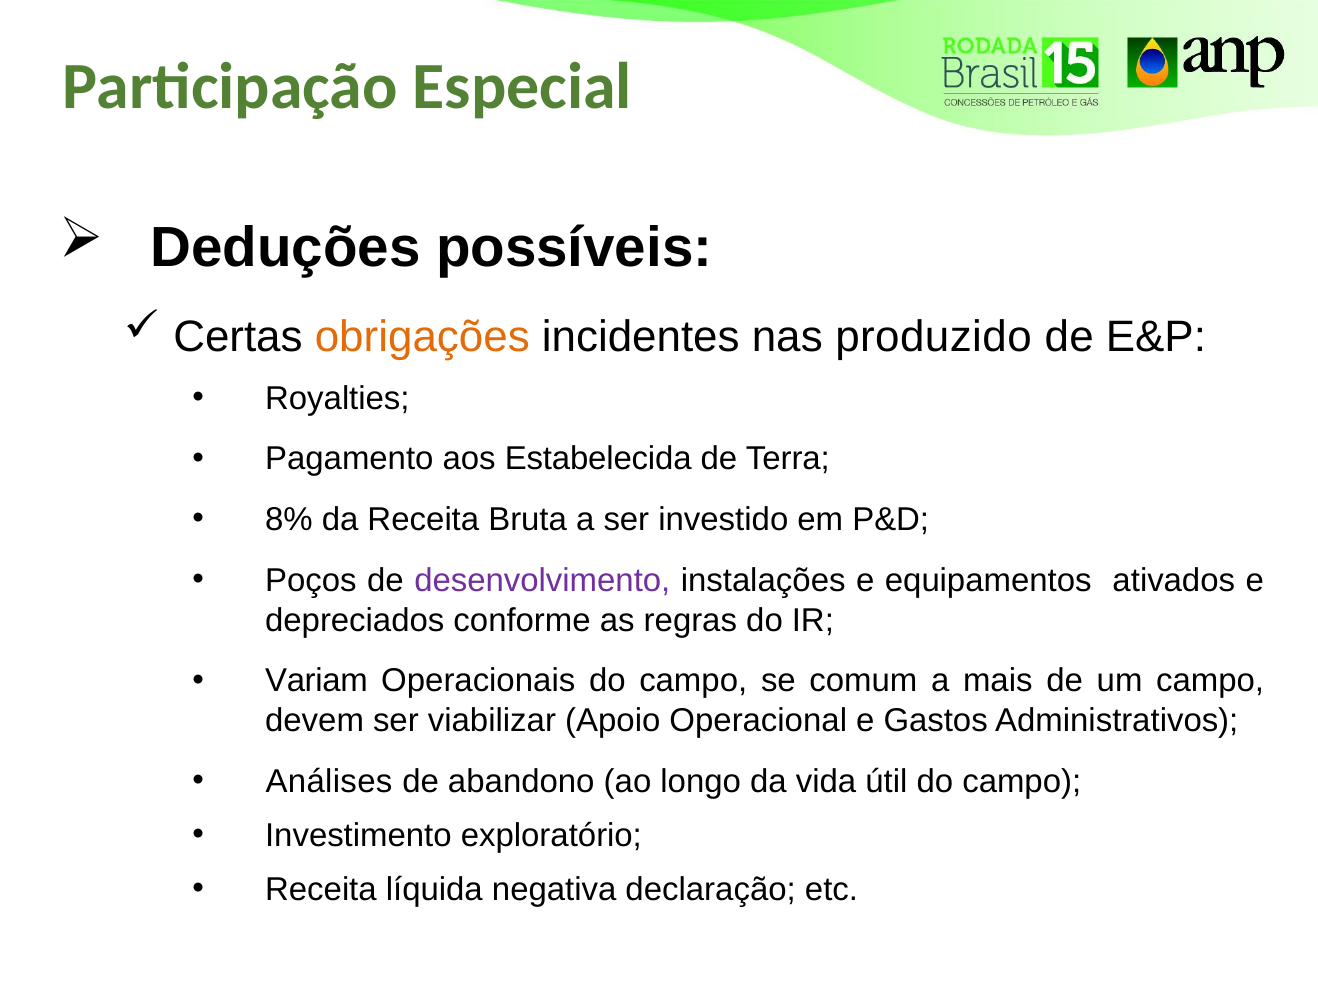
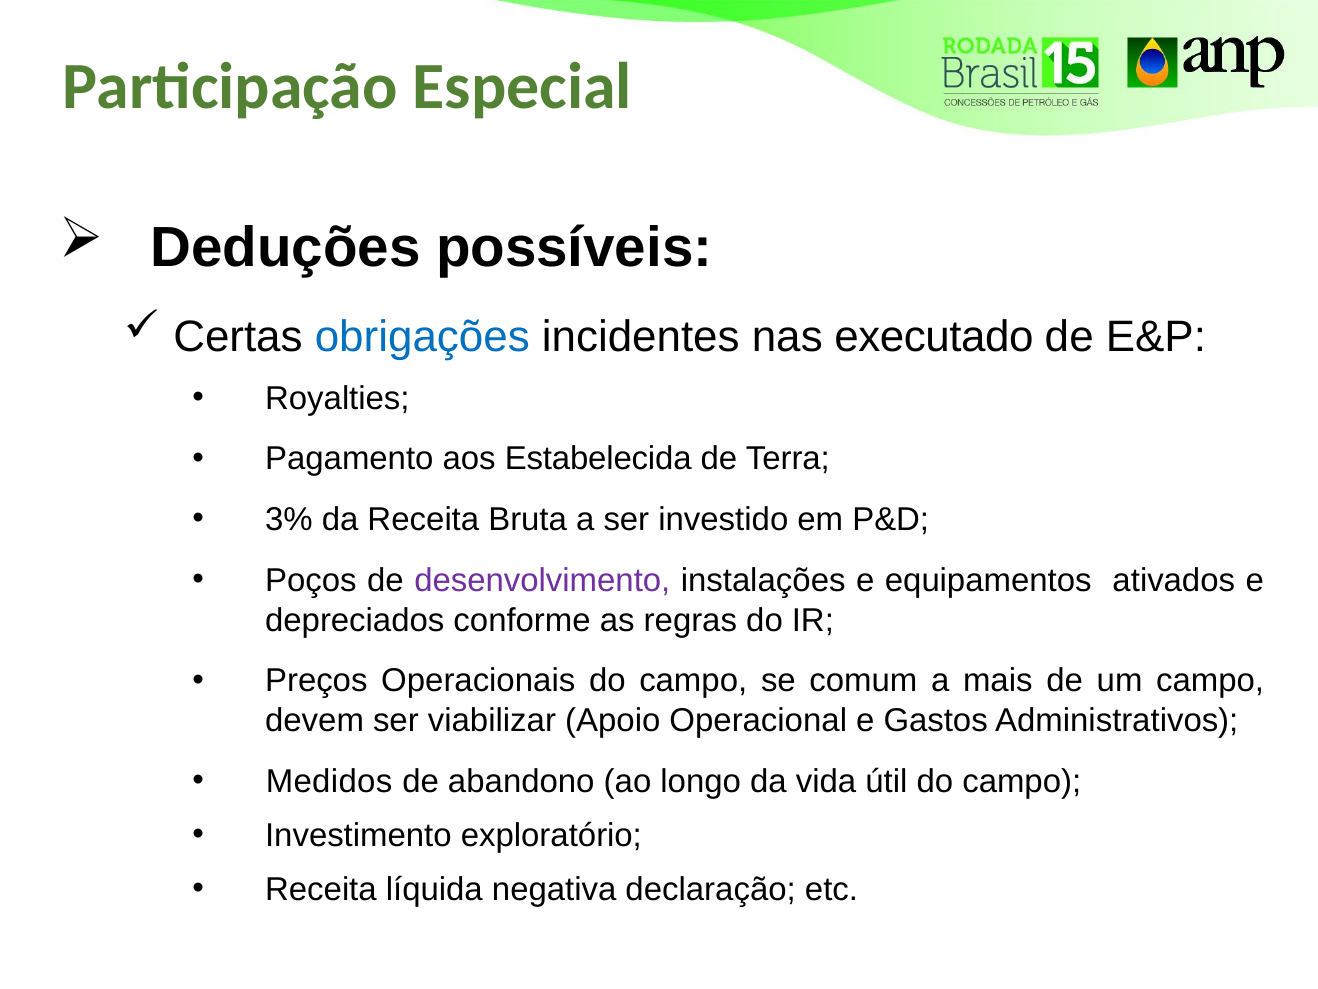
obrigações colour: orange -> blue (422, 336)
produzido: produzido -> executado (934, 336)
8%: 8% -> 3% (289, 520)
Variam: Variam -> Preços (316, 681)
Análises: Análises -> Medidos (329, 781)
